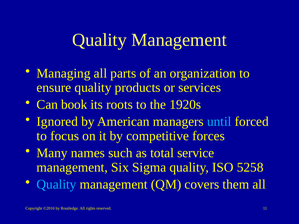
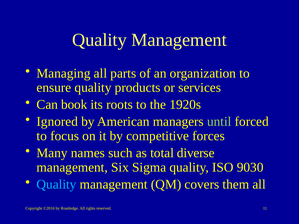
until colour: light blue -> light green (219, 122)
service: service -> diverse (196, 153)
5258: 5258 -> 9030 (250, 167)
